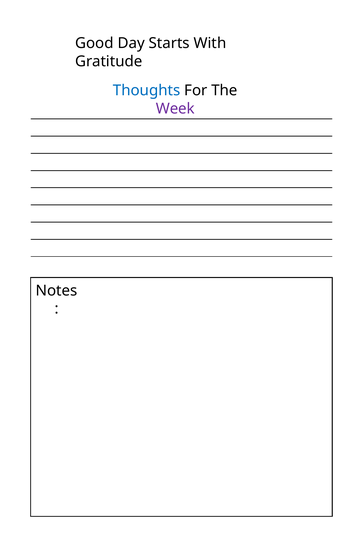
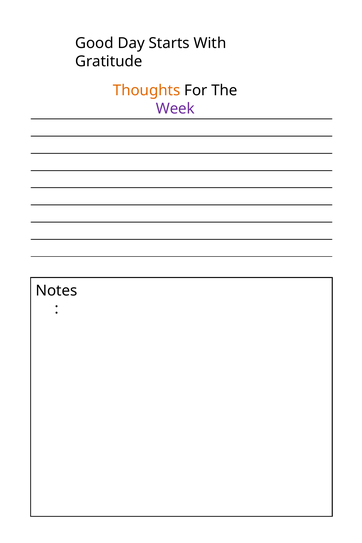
Thoughts colour: blue -> orange (147, 91)
